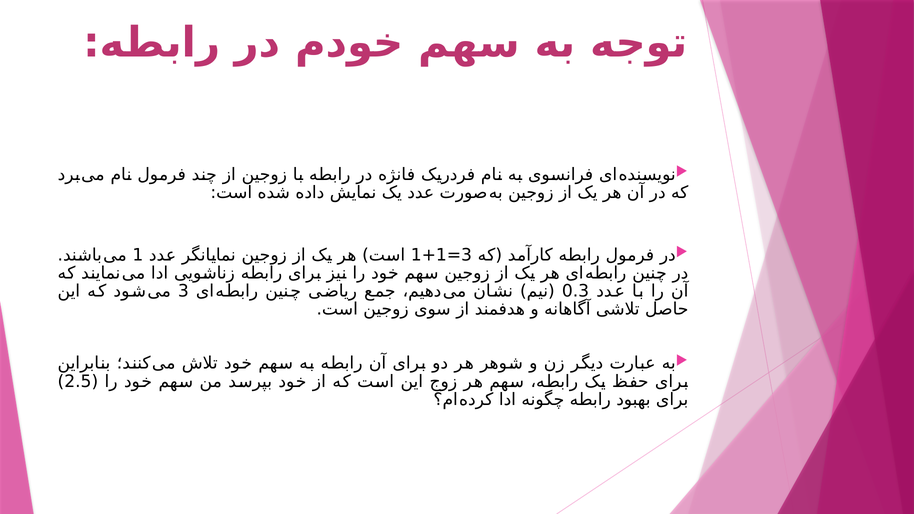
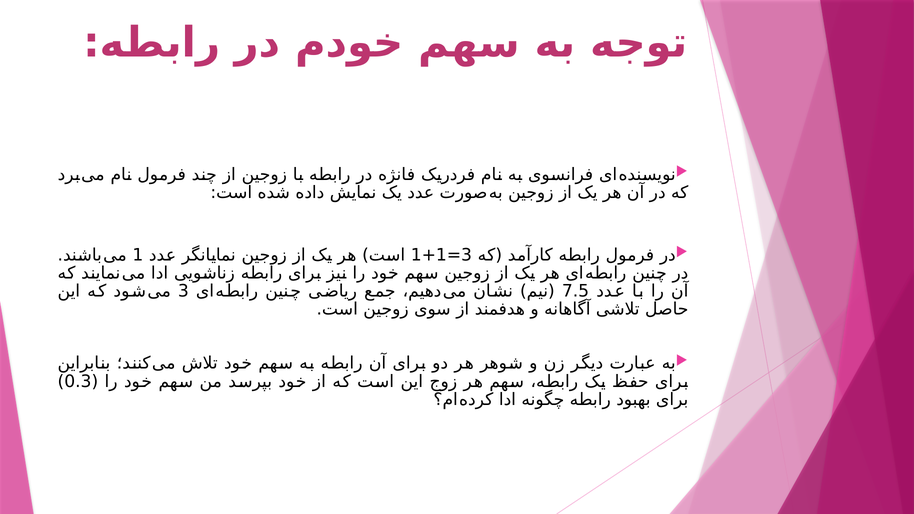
0.3: 0.3 -> 7.5 (576, 291)
2.5: 2.5 -> 0.3 (78, 381)
